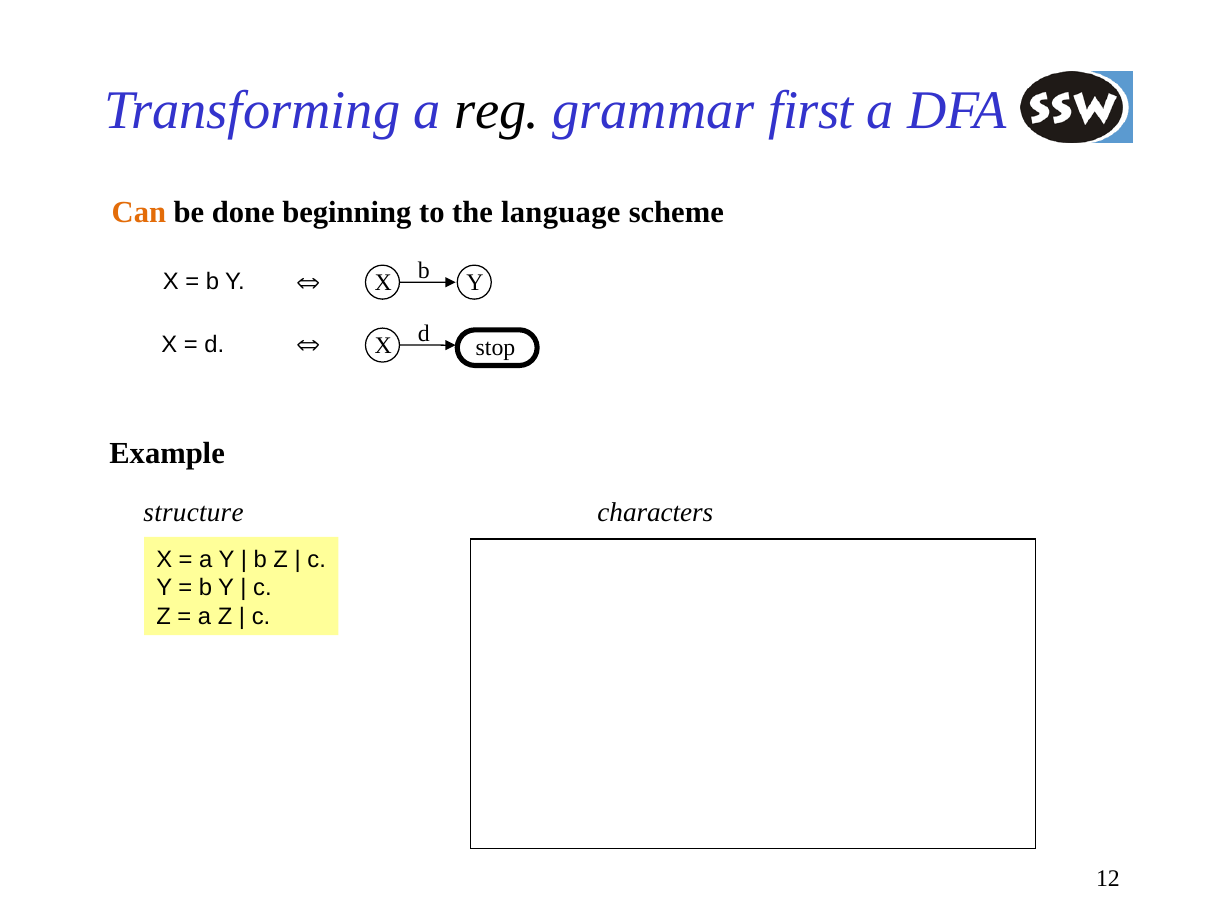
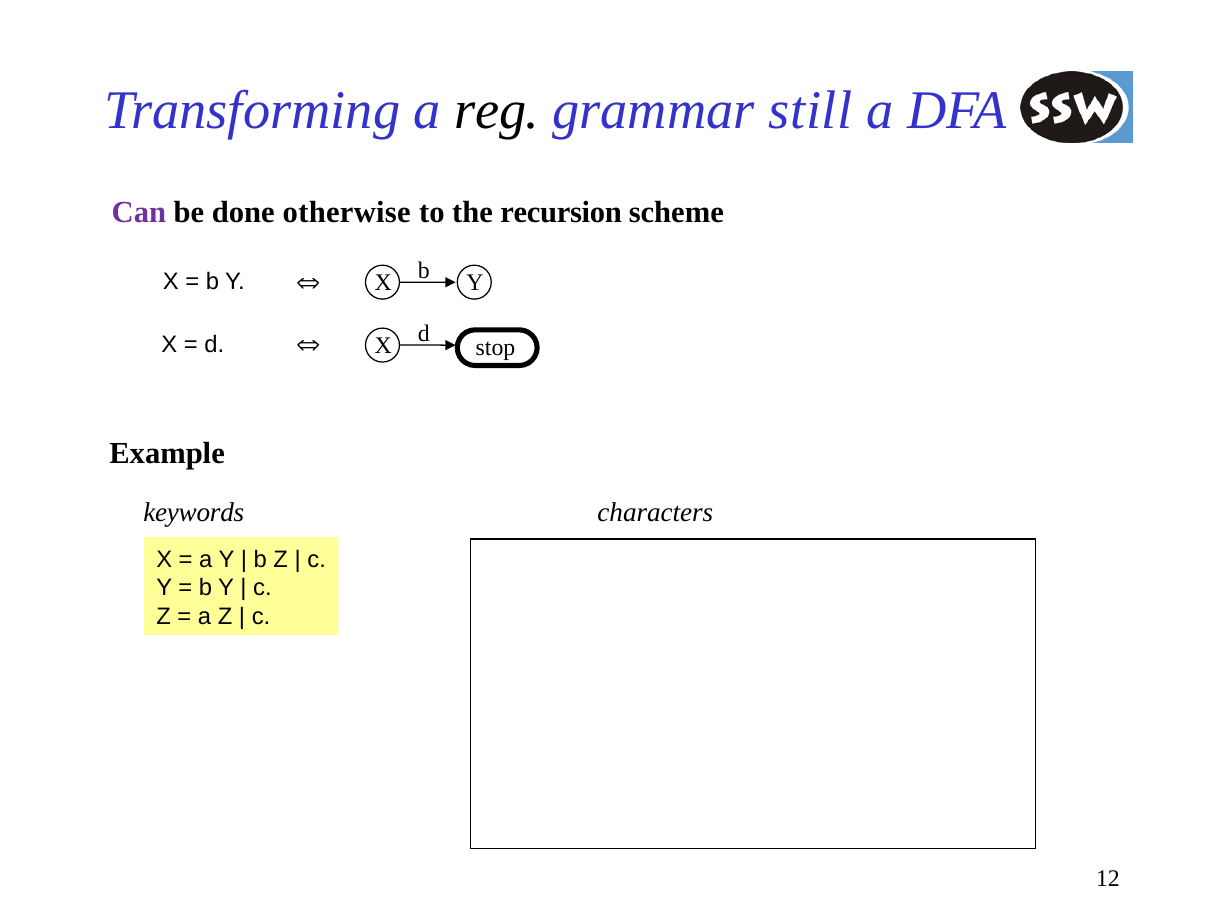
first: first -> still (811, 111)
Can colour: orange -> purple (139, 212)
beginning: beginning -> otherwise (347, 212)
language: language -> recursion (561, 212)
structure: structure -> keywords (194, 512)
